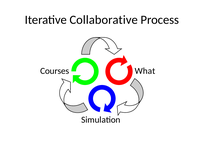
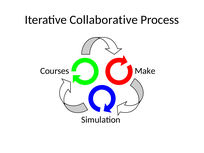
What: What -> Make (145, 71)
